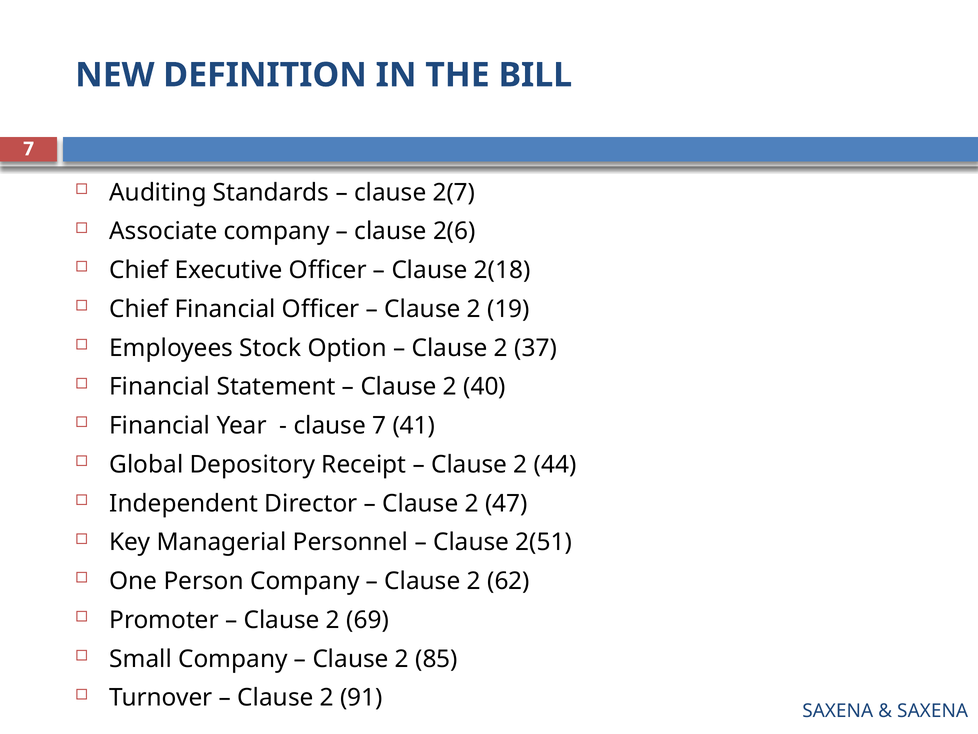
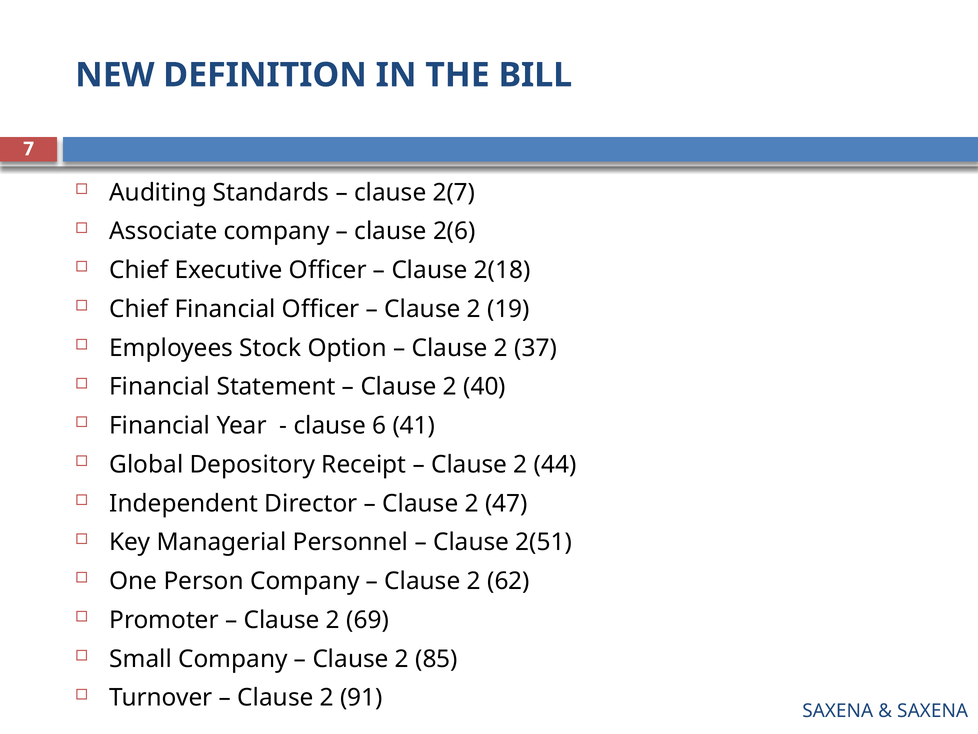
clause 7: 7 -> 6 (379, 425)
